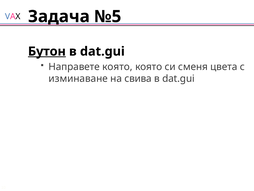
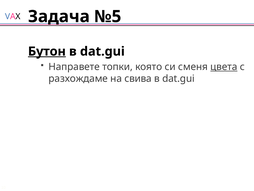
Направете която: която -> топки (117, 67)
цвета underline: none -> present (224, 67)
изминаване: изминаване -> разхождаме (78, 78)
